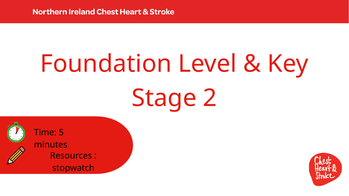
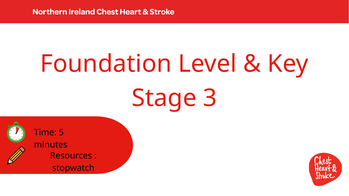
2: 2 -> 3 (210, 98)
